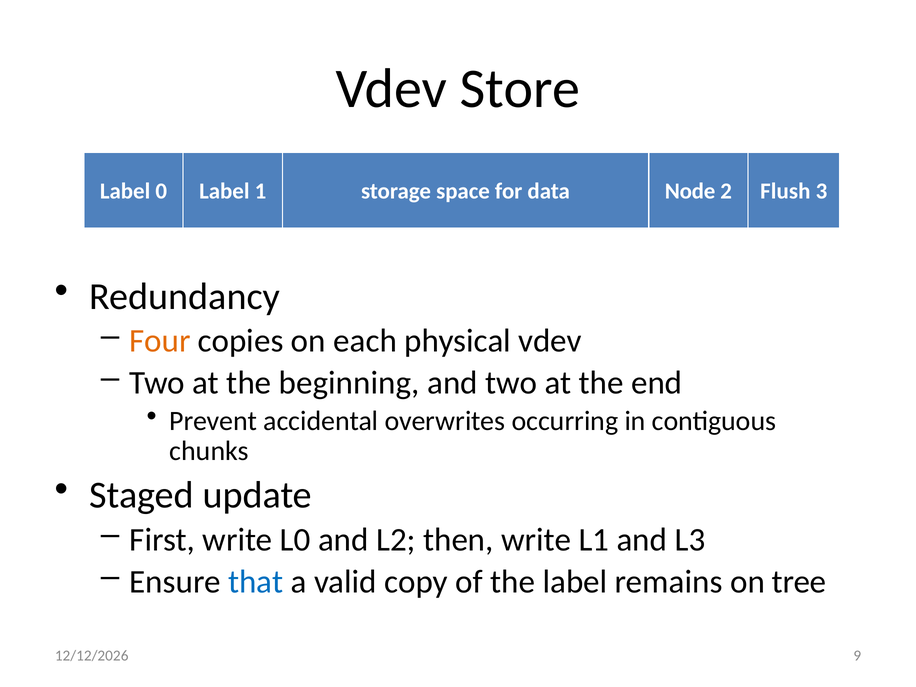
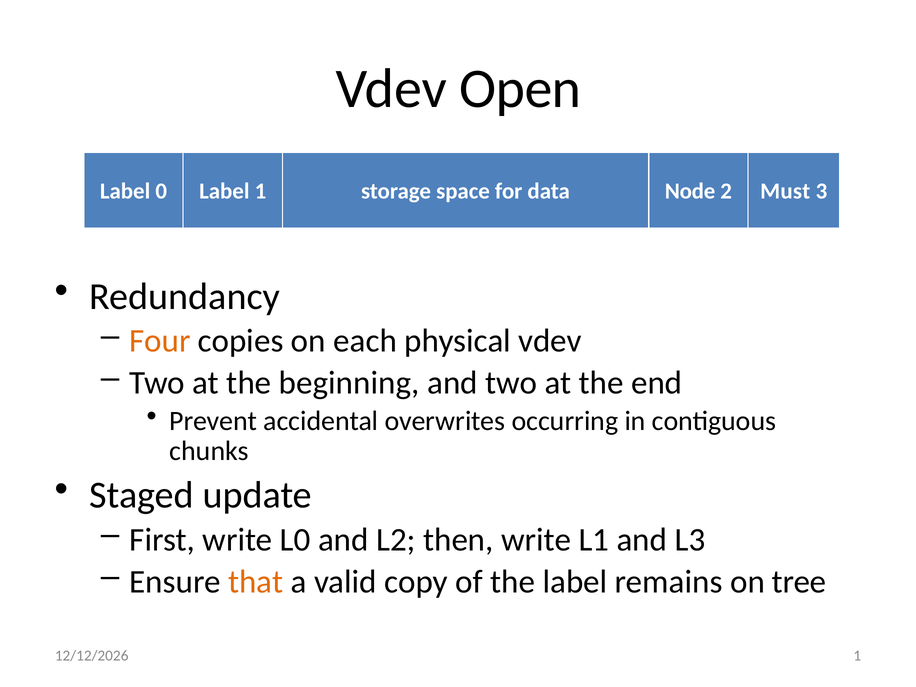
Store: Store -> Open (520, 89)
Flush: Flush -> Must (785, 191)
that colour: blue -> orange (256, 582)
9: 9 -> 1 (857, 656)
